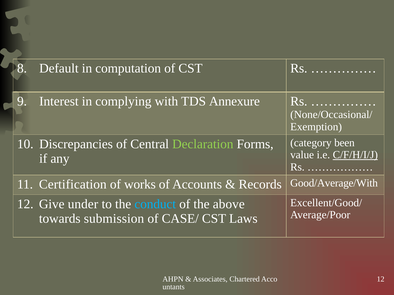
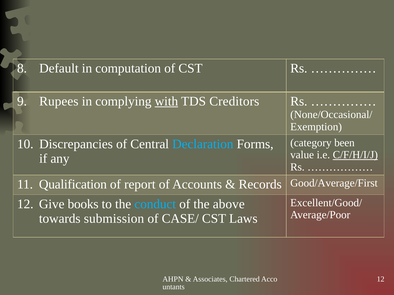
Interest: Interest -> Rupees (59, 101)
with underline: none -> present (166, 101)
Annexure: Annexure -> Creditors (234, 101)
Declaration colour: light green -> light blue (203, 144)
Certification: Certification -> Qualification (73, 185)
works: works -> report (140, 185)
Good/Average/With: Good/Average/With -> Good/Average/First (334, 183)
under: under -> books (83, 204)
